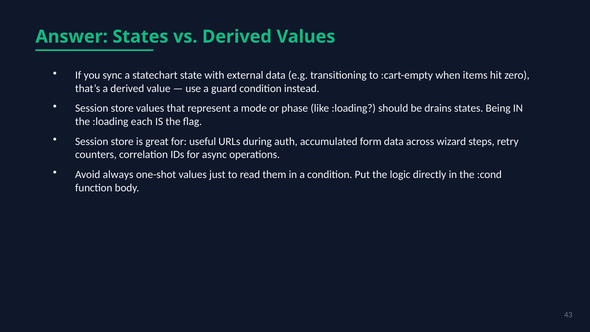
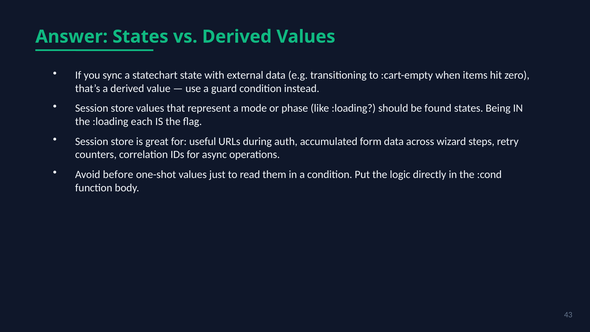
drains: drains -> found (438, 108)
always: always -> before (118, 174)
